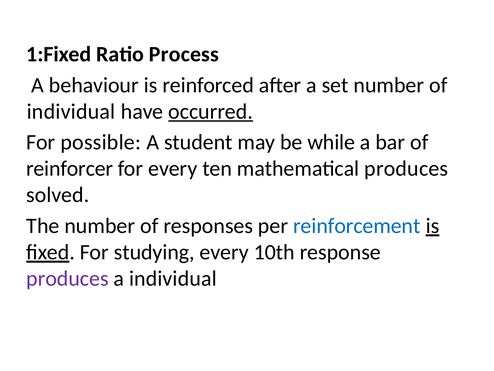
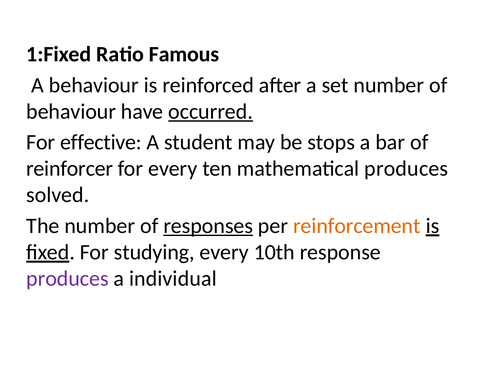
Process: Process -> Famous (184, 54)
individual: individual -> behaviour (71, 111)
possible: possible -> effective (101, 142)
while: while -> stops (331, 142)
responses underline: none -> present (208, 226)
reinforcement colour: blue -> orange (357, 226)
